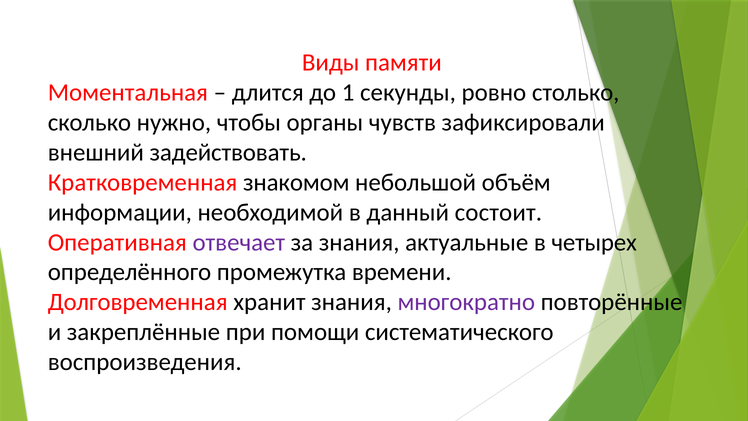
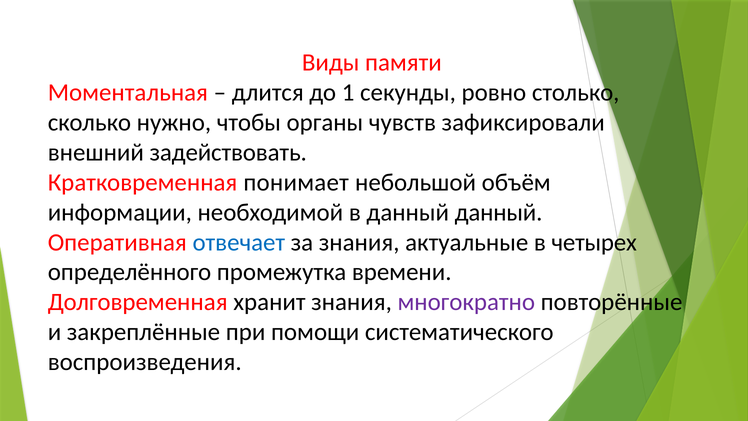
знакомом: знакомом -> понимает (296, 182)
данный состоит: состоит -> данный (499, 212)
отвечает colour: purple -> blue (239, 242)
